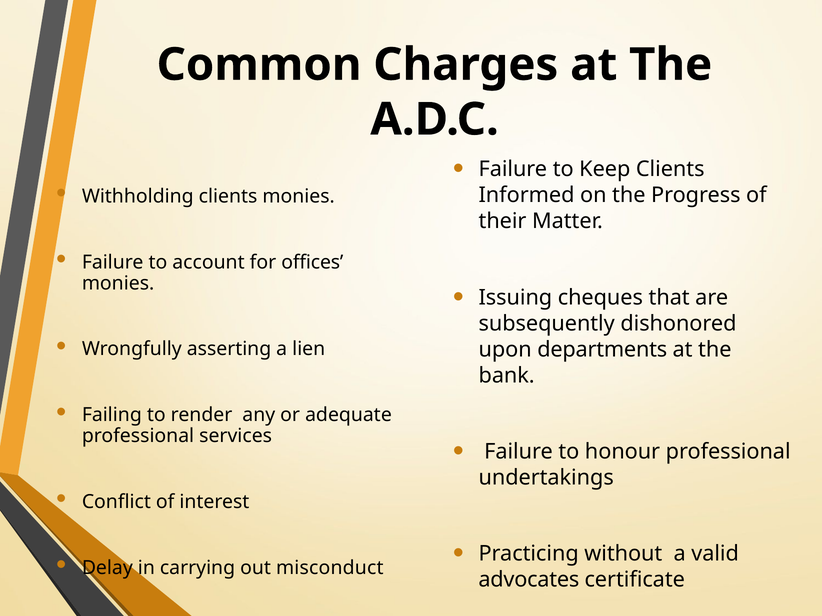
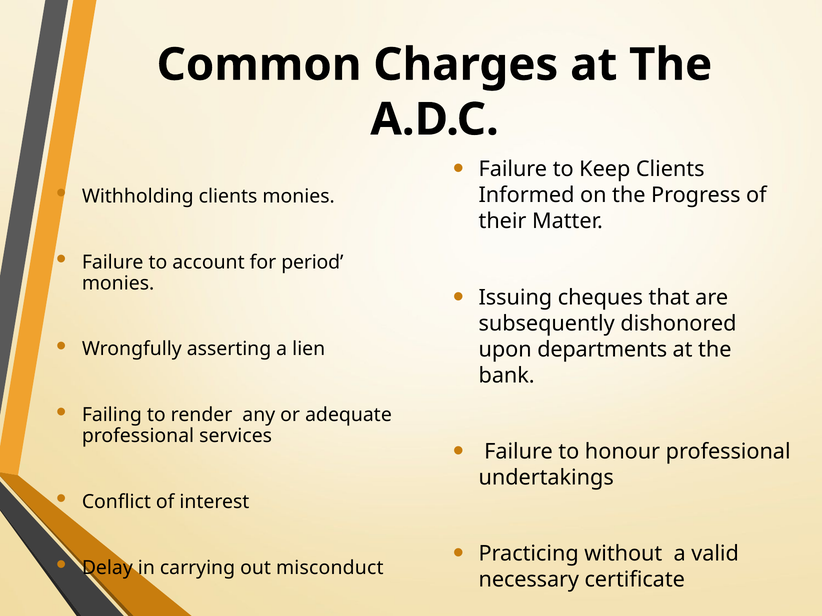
offices: offices -> period (312, 262)
advocates: advocates -> necessary (529, 580)
